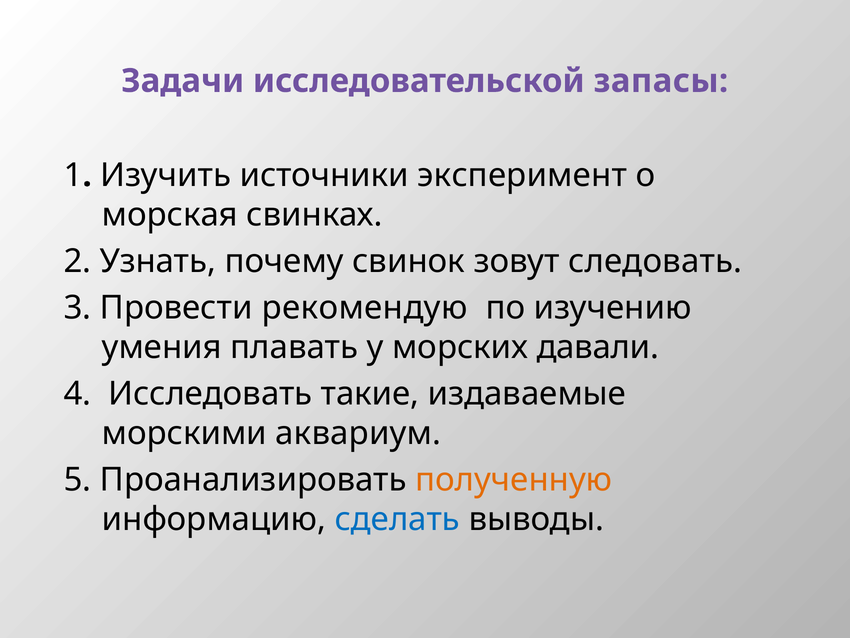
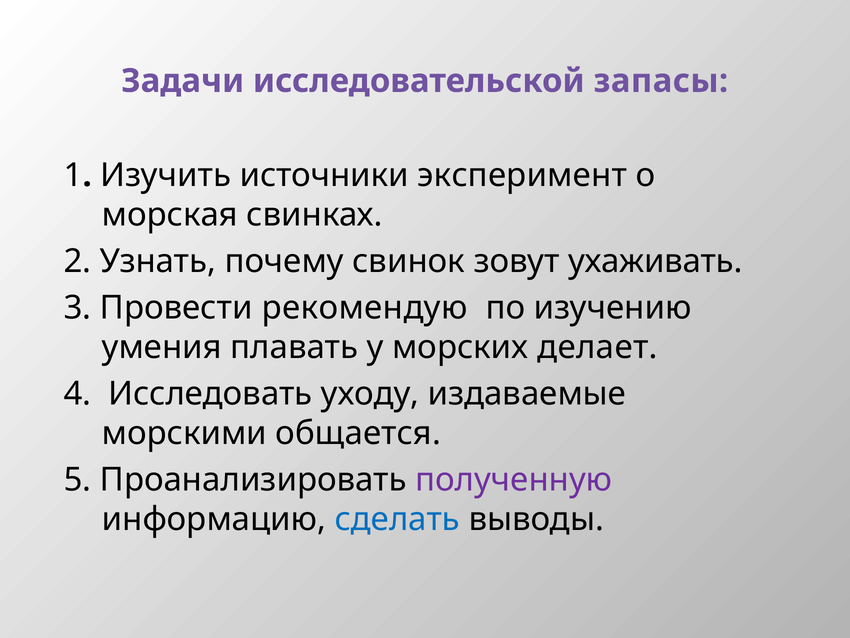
следовать: следовать -> ухаживать (655, 261)
давали: давали -> делает (597, 347)
такие: такие -> уходу (370, 393)
аквариум: аквариум -> общается (358, 433)
полученную colour: orange -> purple (514, 479)
